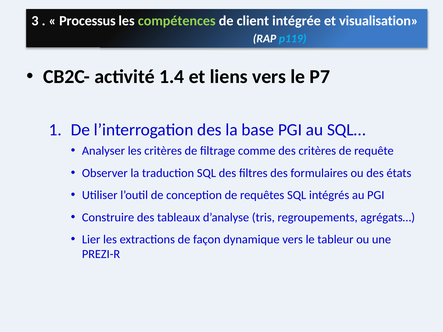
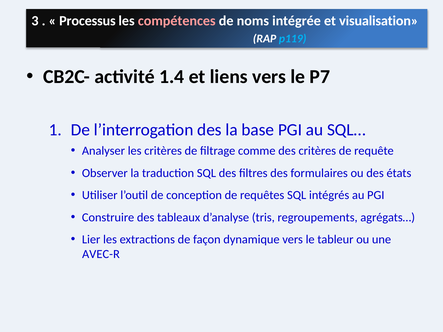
compétences colour: light green -> pink (177, 21)
client: client -> noms (253, 21)
PREZI-R: PREZI-R -> AVEC-R (101, 254)
